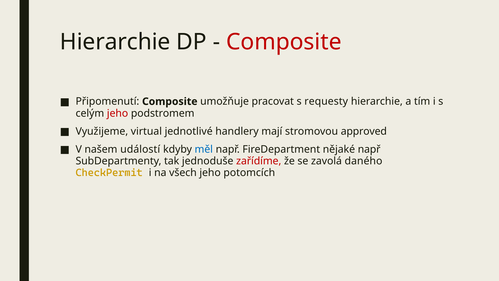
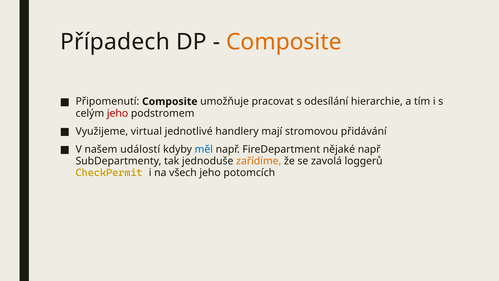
Hierarchie: Hierarchie -> Případech (115, 42)
Composite colour: red -> orange (284, 42)
requesty: requesty -> odesílání (326, 101)
approved: approved -> přidávání (364, 131)
zařídíme colour: red -> orange (259, 161)
daného: daného -> loggerů (364, 161)
